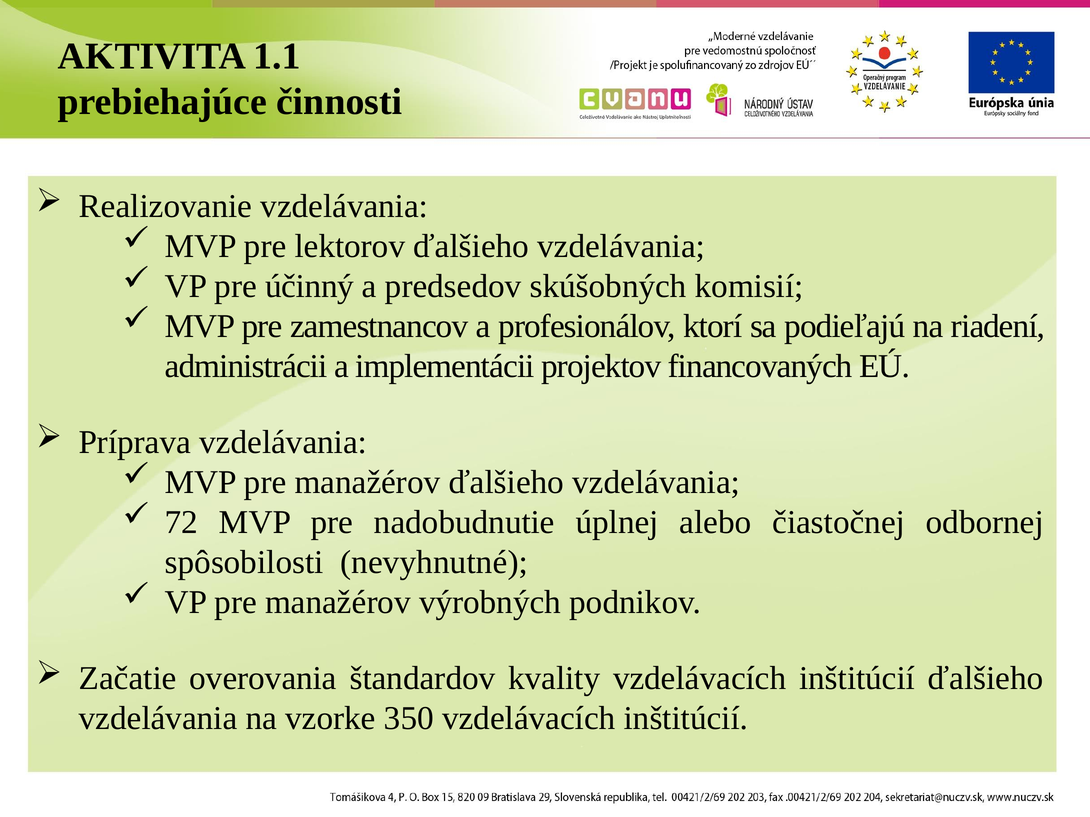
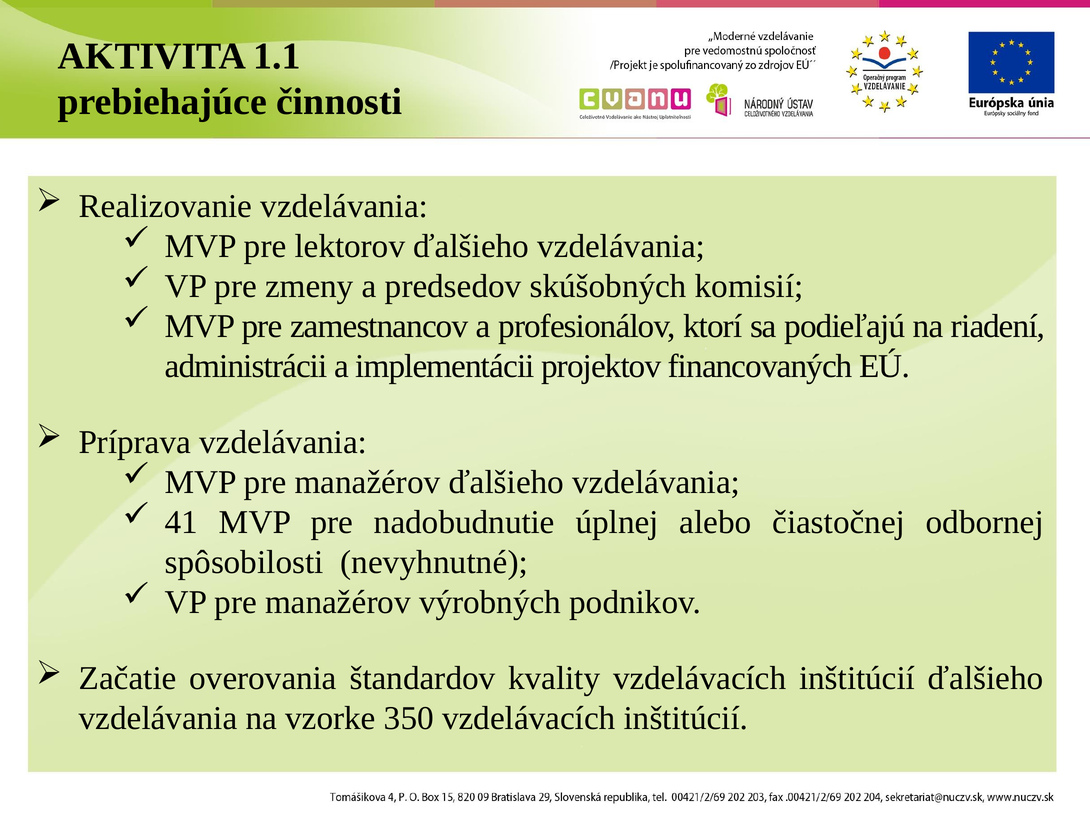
účinný: účinný -> zmeny (309, 286)
72: 72 -> 41 (182, 523)
